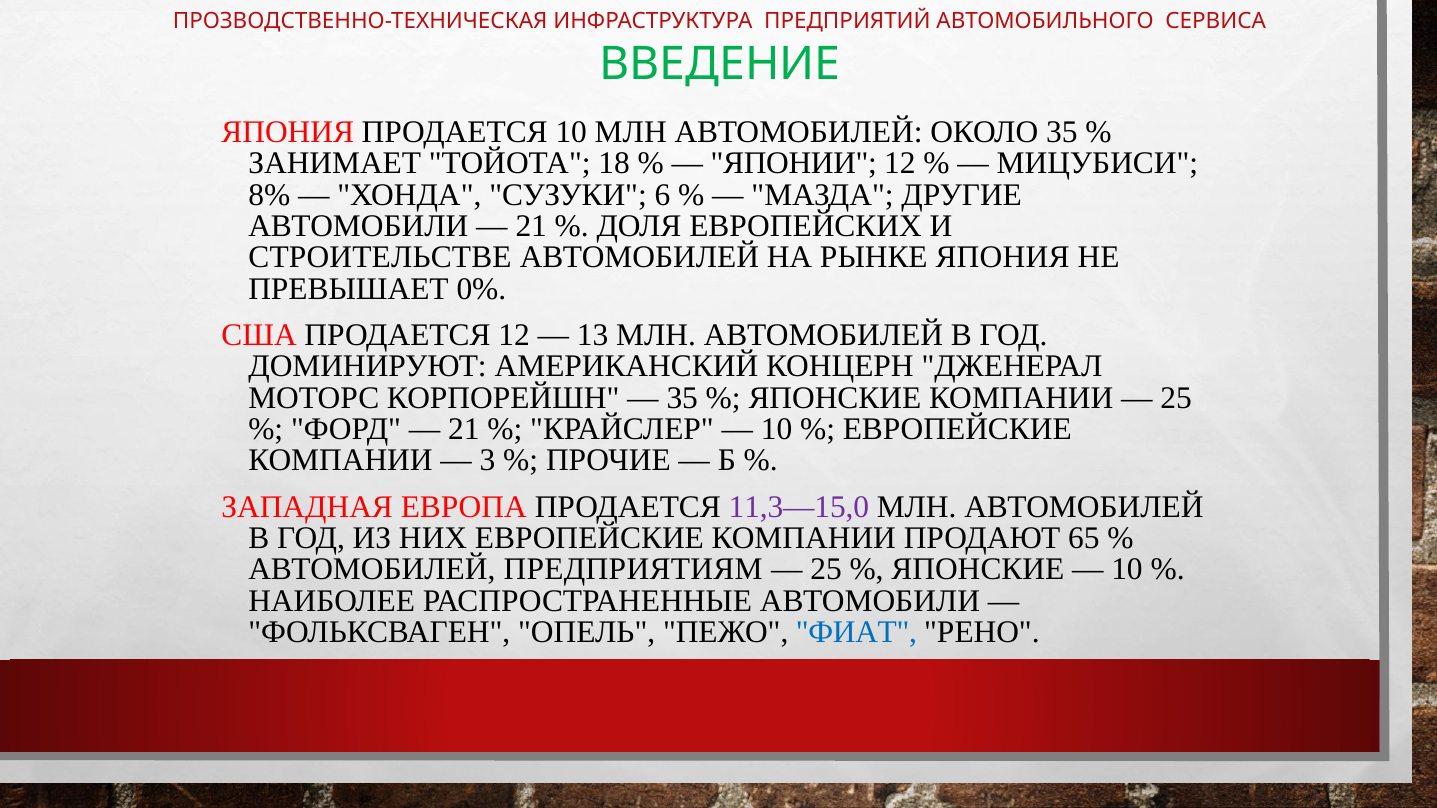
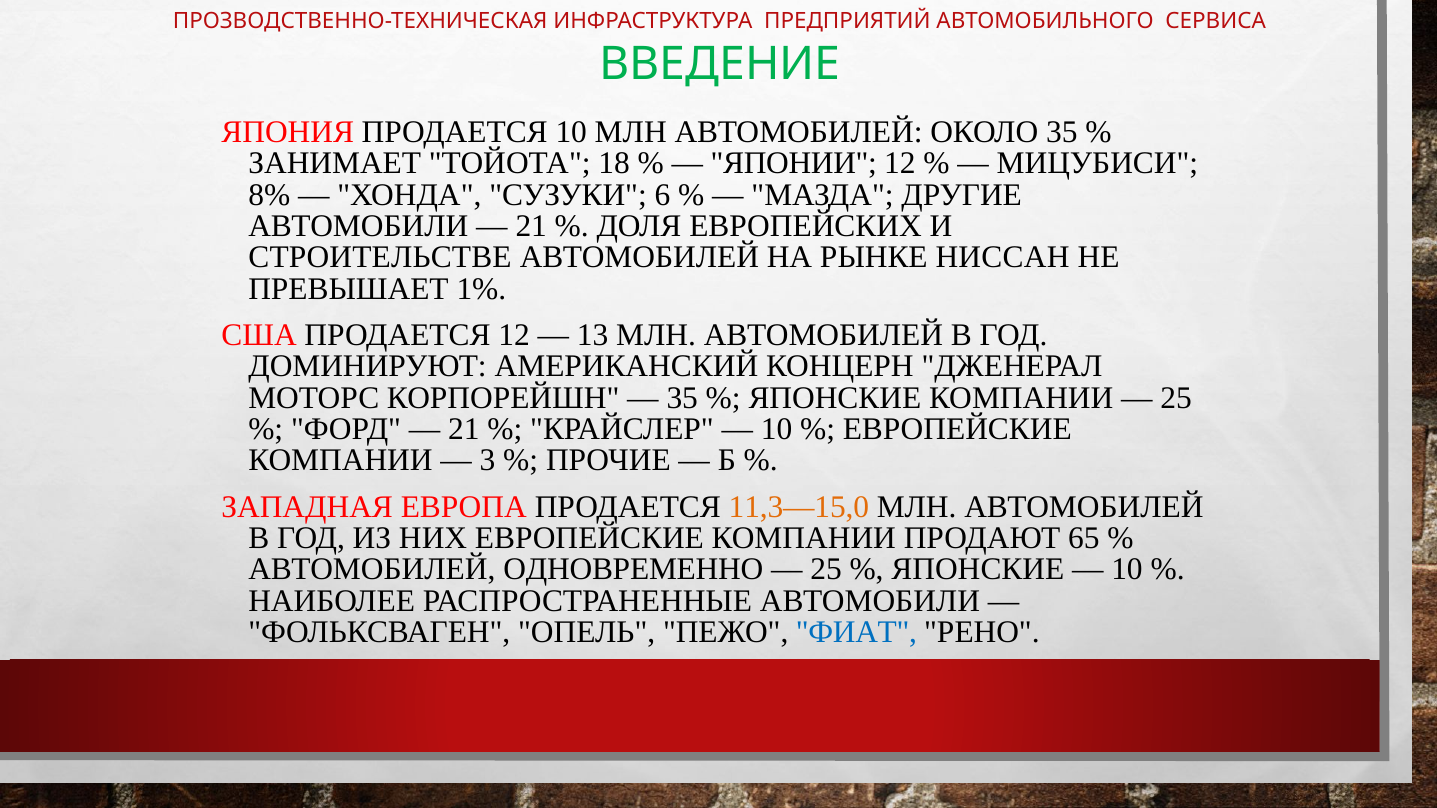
РЫНКЕ ЯПОНИЯ: ЯПОНИЯ -> НИССАН (1003, 257)
0%: 0% -> 1% (481, 289)
11,3—15,0 colour: purple -> orange (799, 507)
ПРЕДПРИЯТИЯМ: ПРЕДПРИЯТИЯМ -> ОДНОВРЕМЕННО (633, 570)
